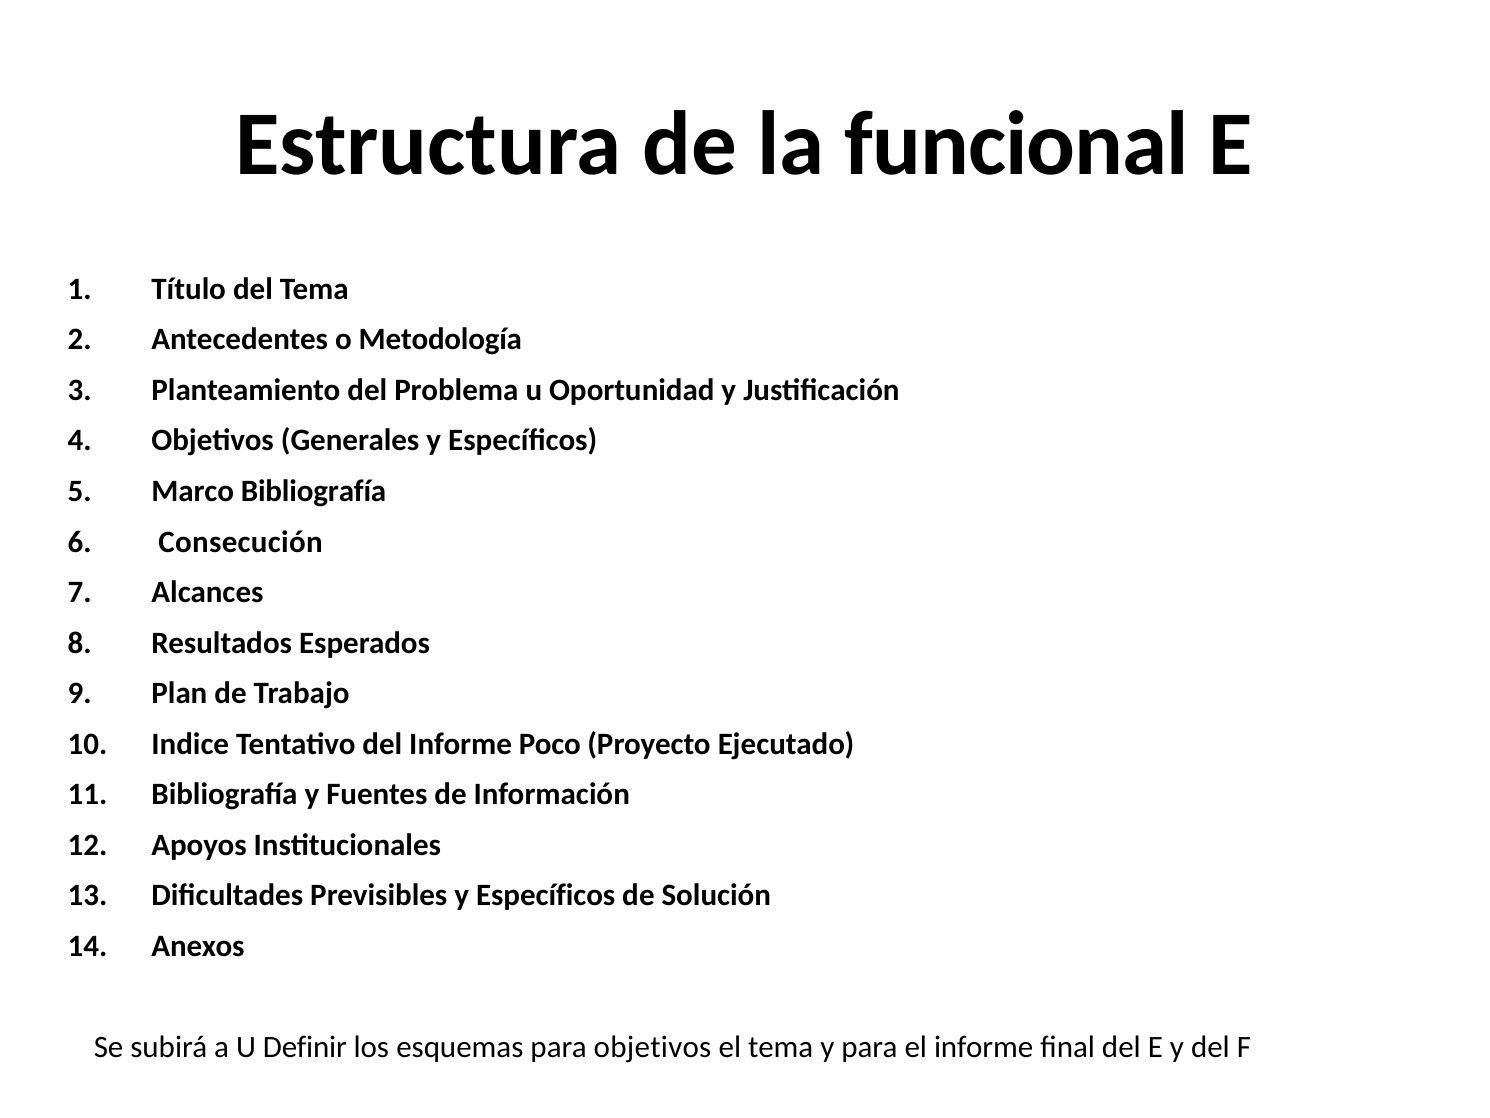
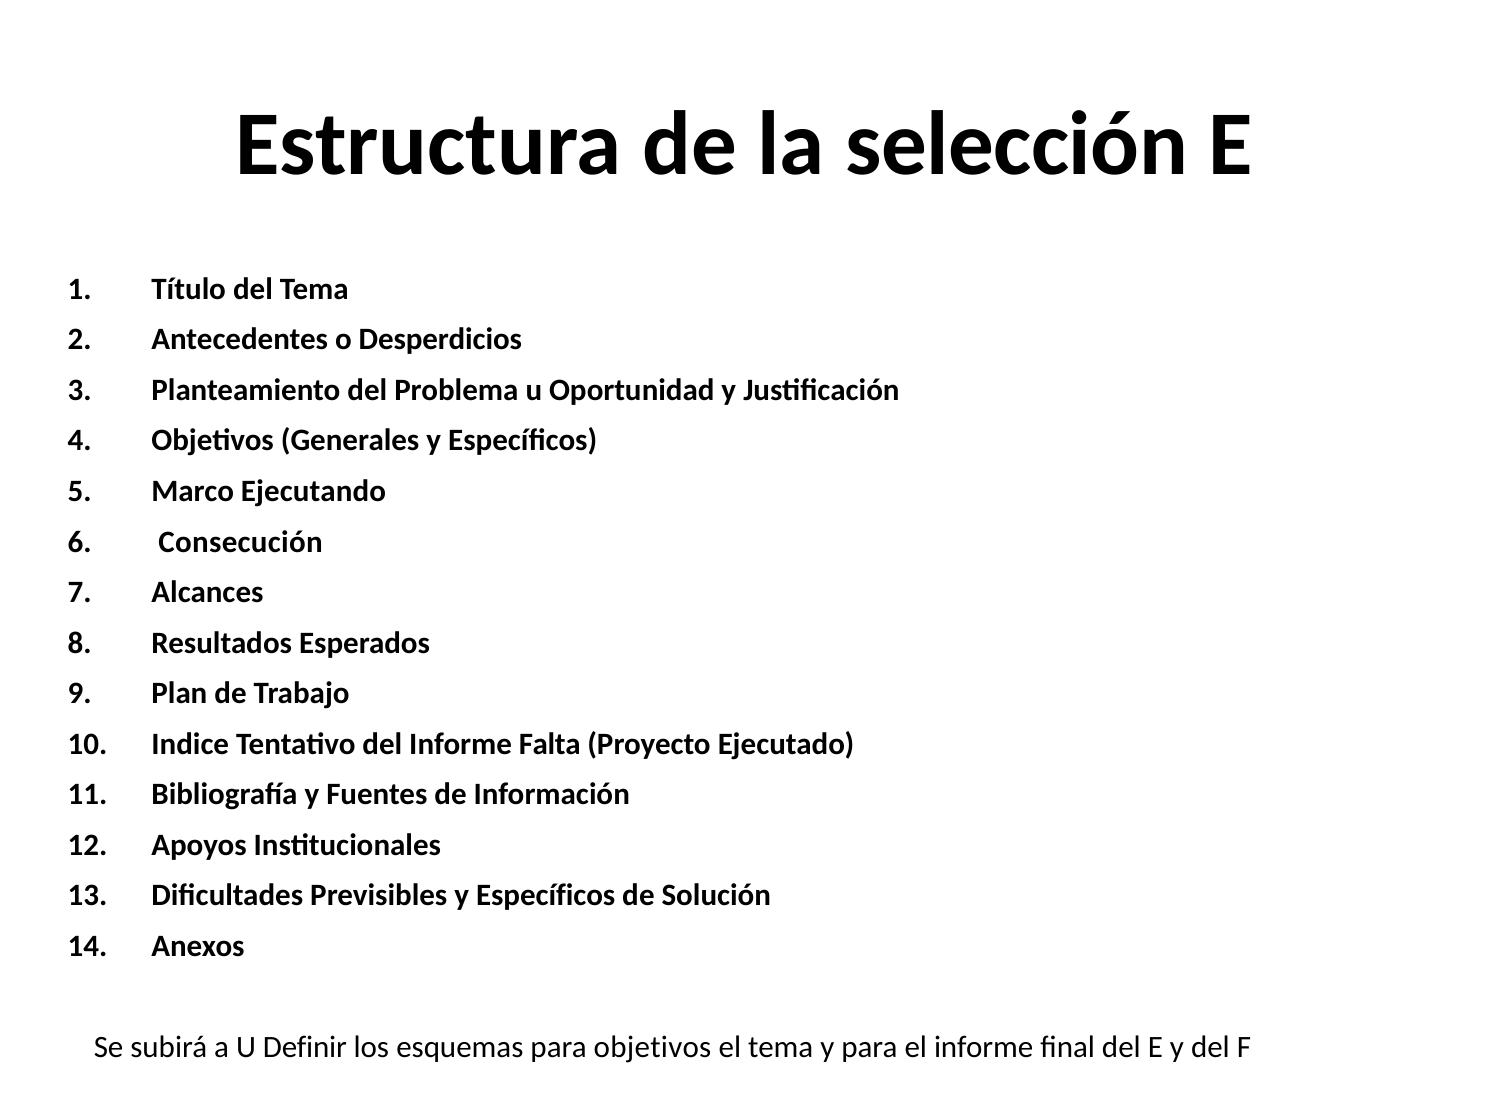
funcional: funcional -> selección (1017, 144)
Metodología: Metodología -> Desperdicios (440, 339)
Marco Bibliografía: Bibliografía -> Ejecutando (313, 491)
Poco: Poco -> Falta (550, 744)
